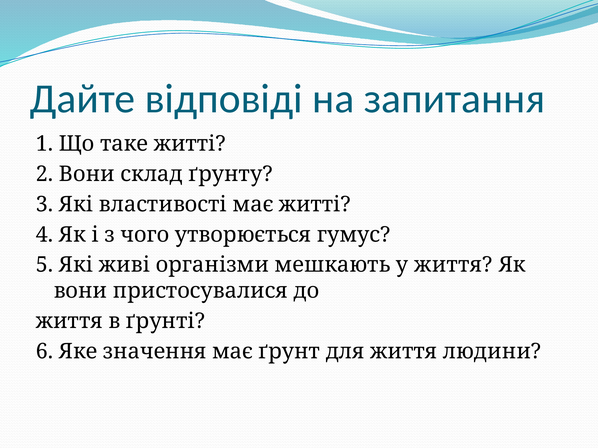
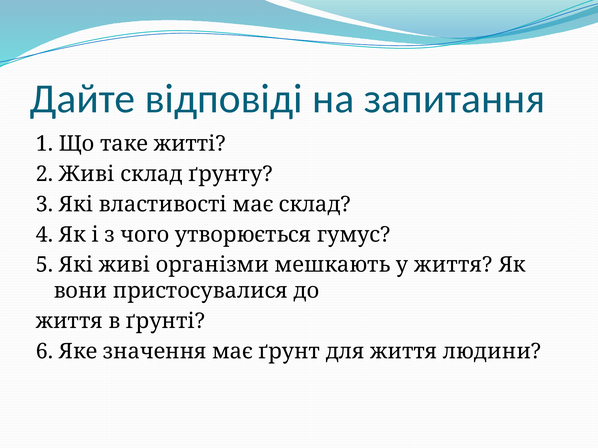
2 Вони: Вони -> Живі (87, 174)
має житті: житті -> склад (315, 205)
